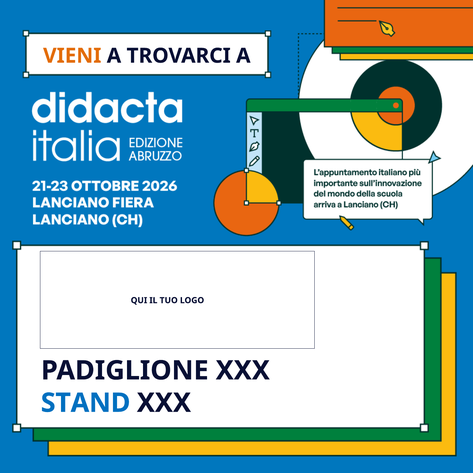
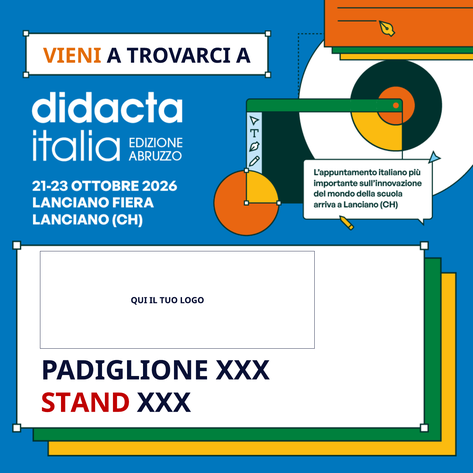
STAND colour: blue -> red (86, 403)
